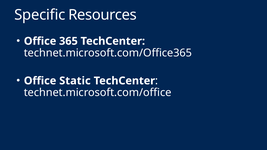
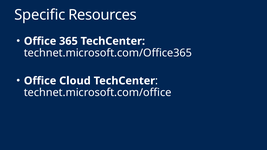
Static: Static -> Cloud (75, 81)
